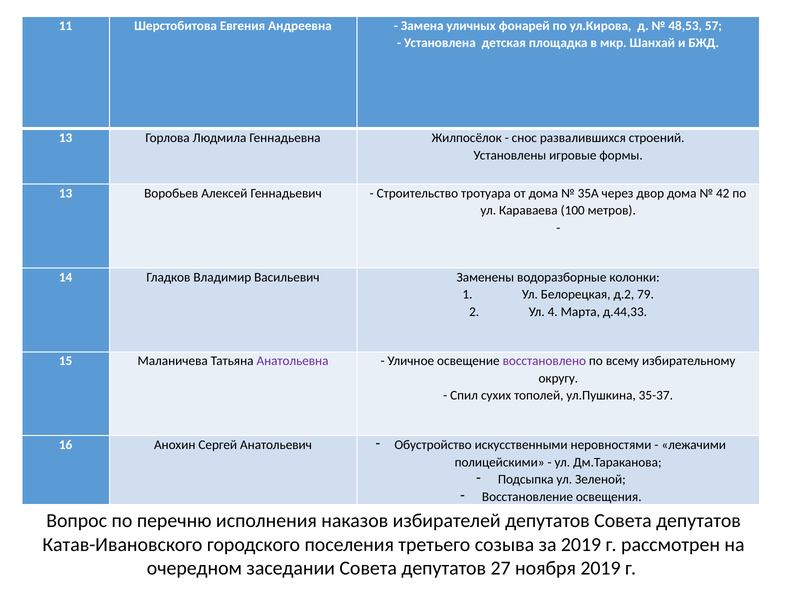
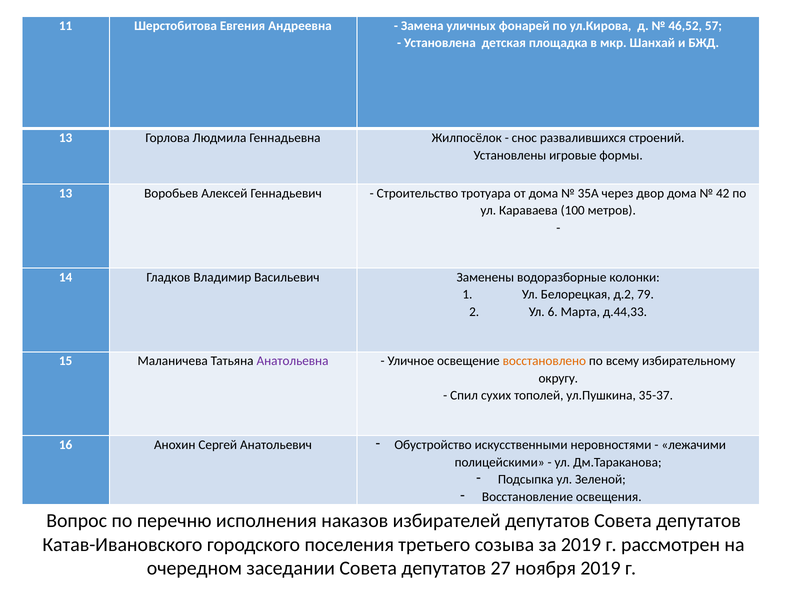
48,53: 48,53 -> 46,52 (685, 26)
4: 4 -> 6 (553, 312)
восстановлено colour: purple -> orange (544, 361)
